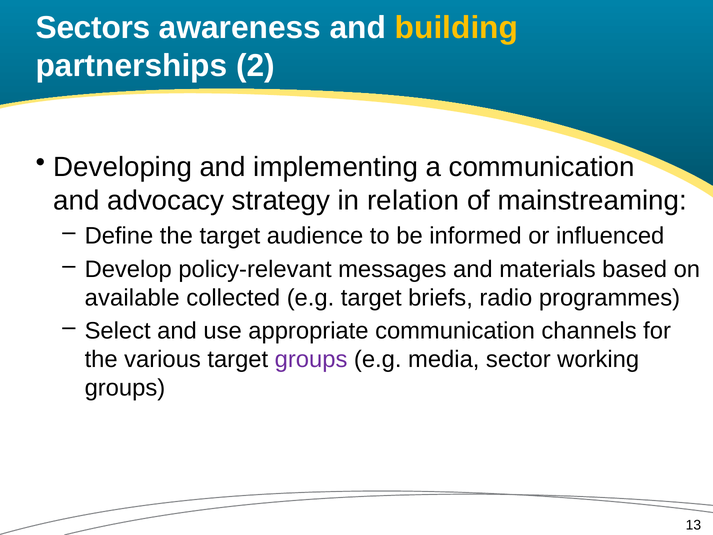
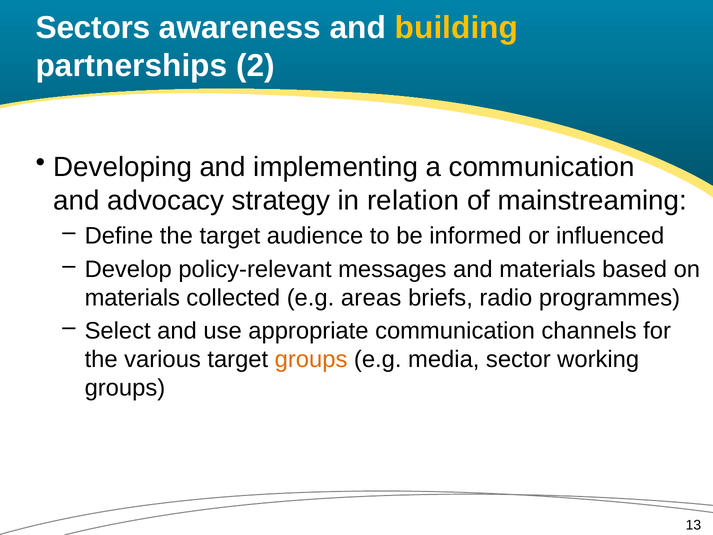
available: available -> materials (132, 298)
e.g target: target -> areas (371, 298)
groups colour: purple -> orange (311, 359)
